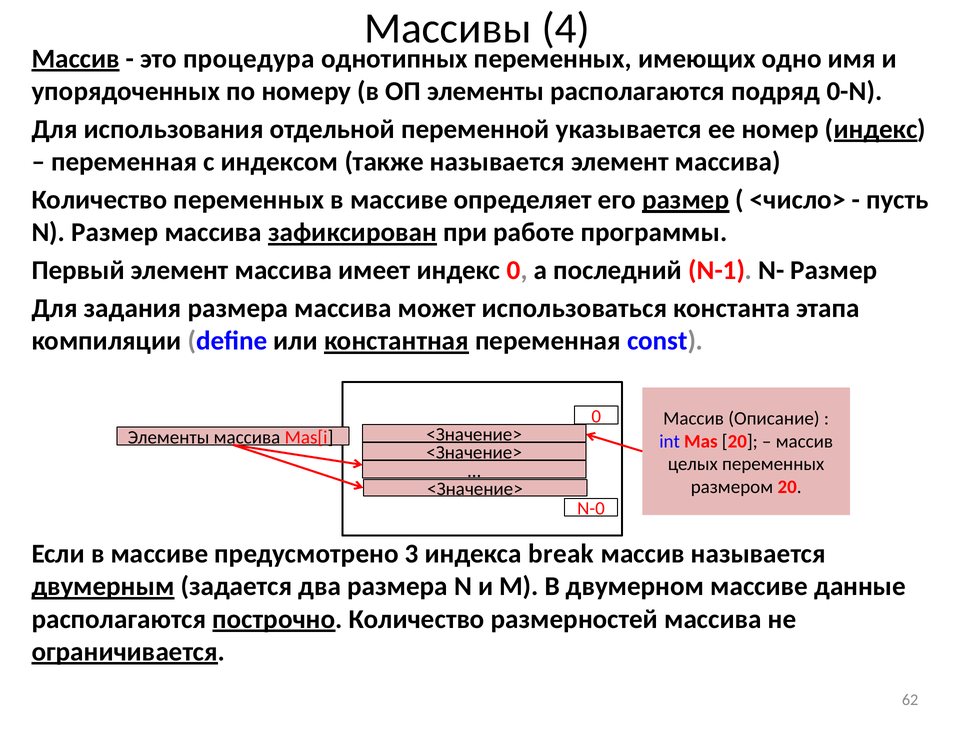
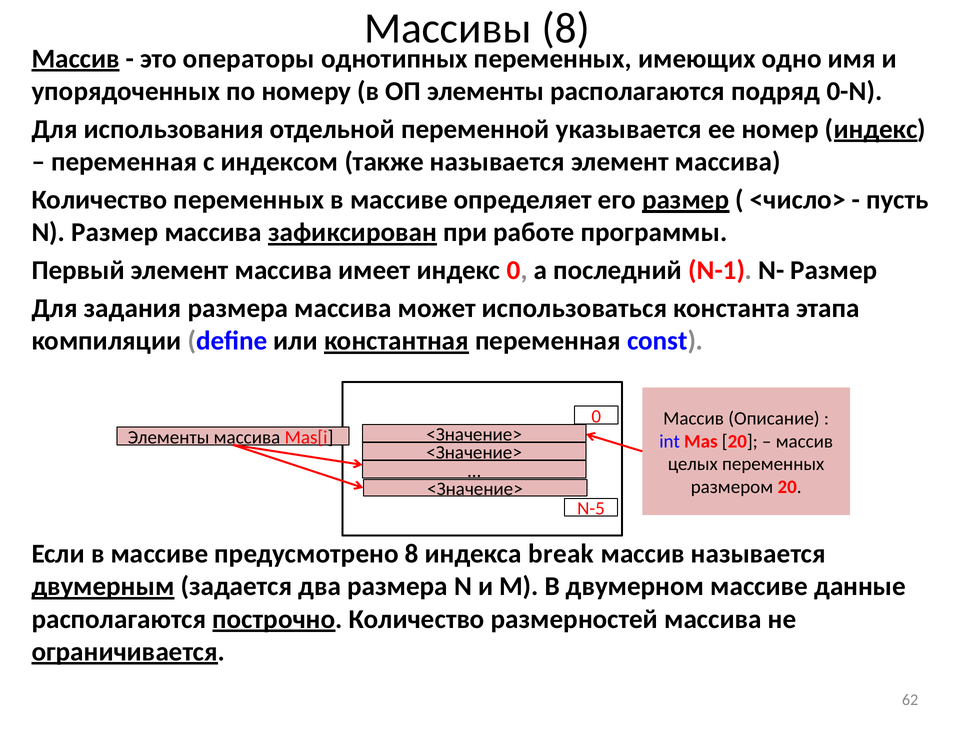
Массивы 4: 4 -> 8 (566, 28)
процедура: процедура -> операторы (249, 59)
N-0: N-0 -> N-5 (591, 508)
предусмотрено 3: 3 -> 8 (412, 554)
